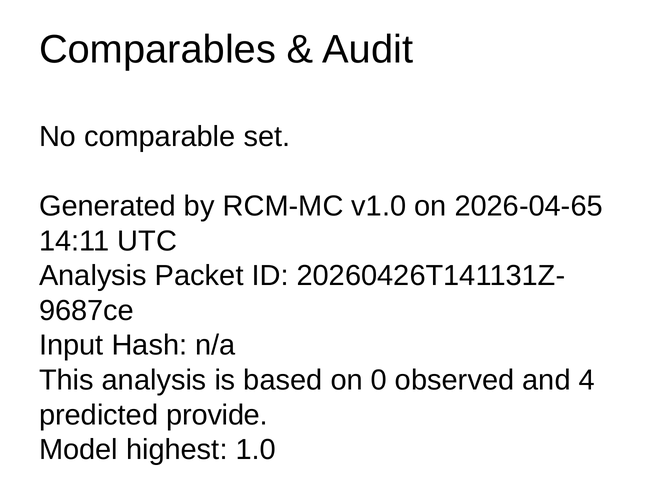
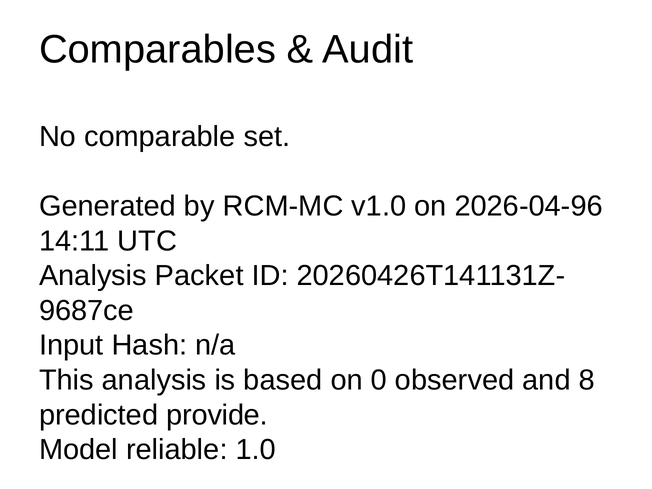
2026-04-65: 2026-04-65 -> 2026-04-96 (529, 206)
4: 4 -> 8 (587, 380)
highest: highest -> reliable (177, 450)
